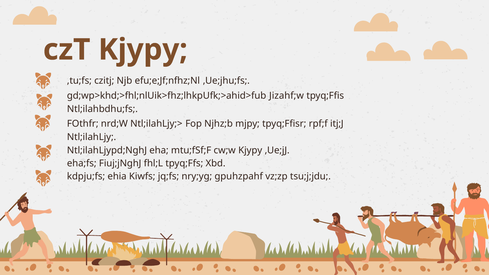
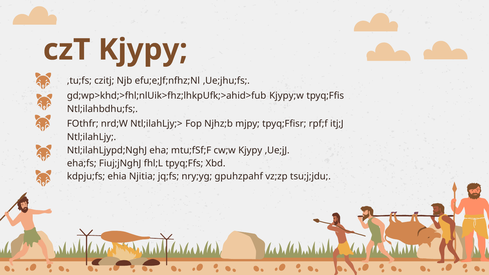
Jizahf;w: Jizahf;w -> Kjypy;w (286, 96)
Kiwfs: Kiwfs -> Njitia (142, 177)
